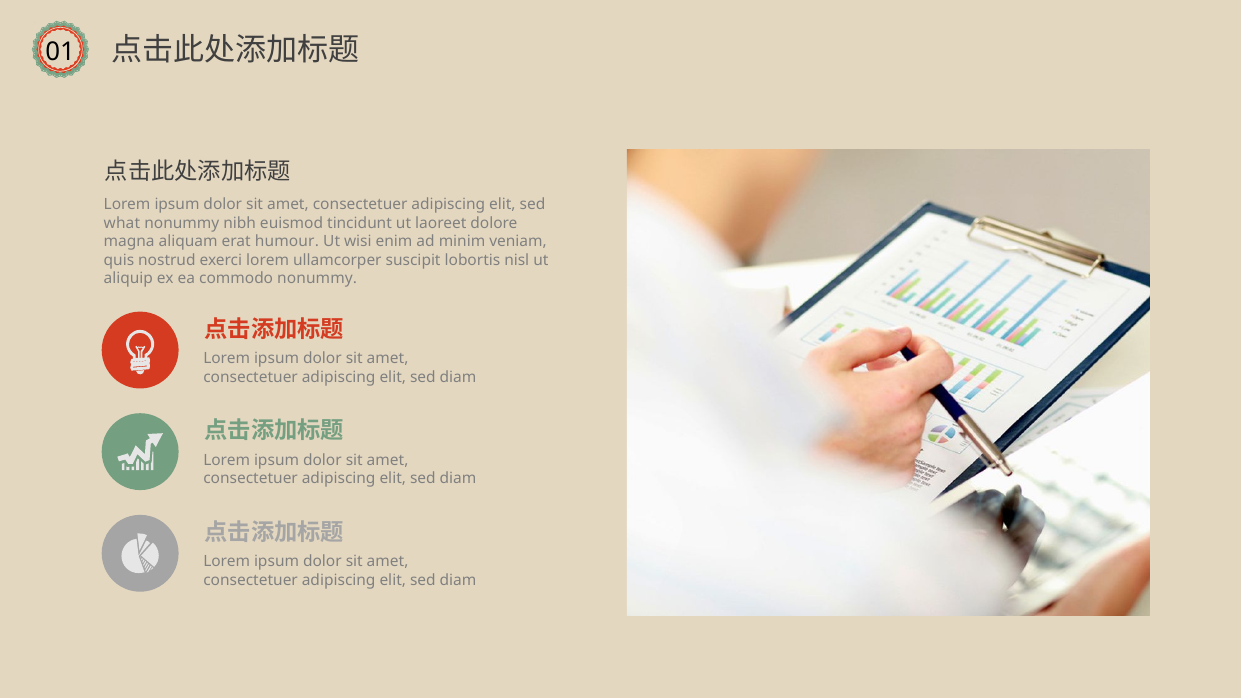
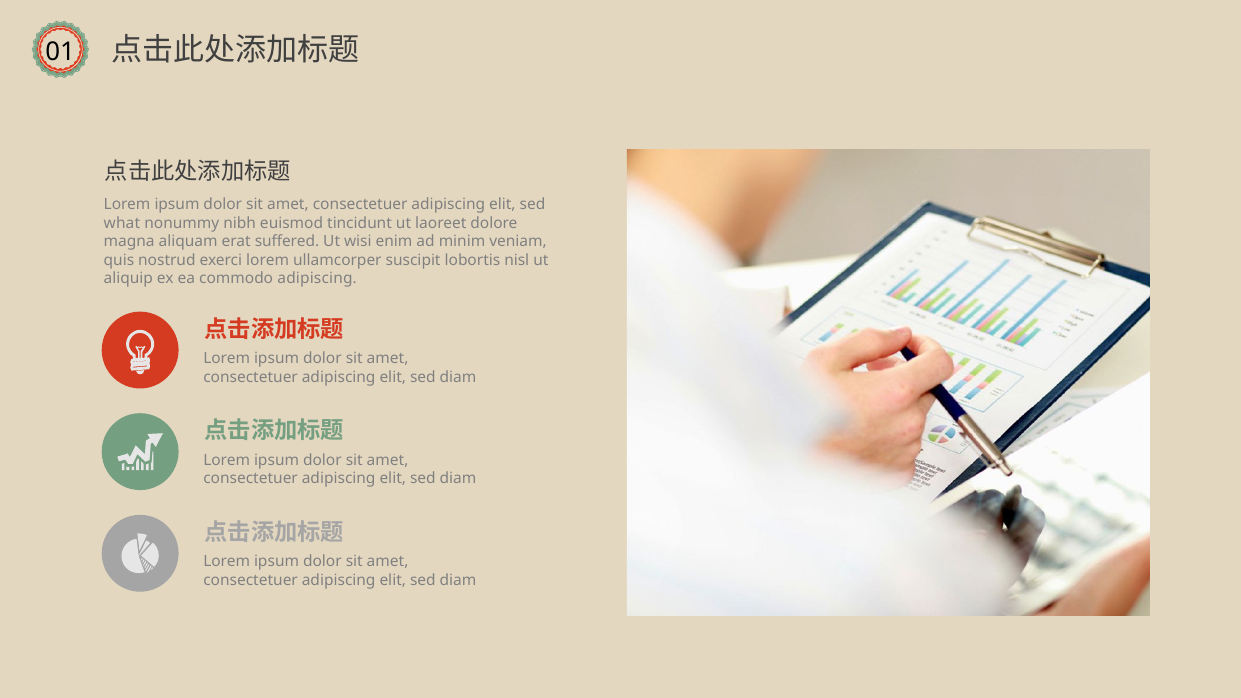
humour: humour -> suffered (287, 242)
commodo nonummy: nonummy -> adipiscing (317, 279)
